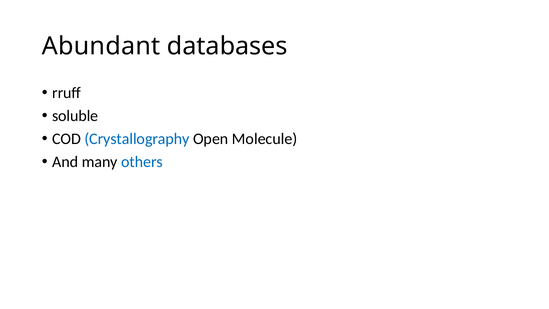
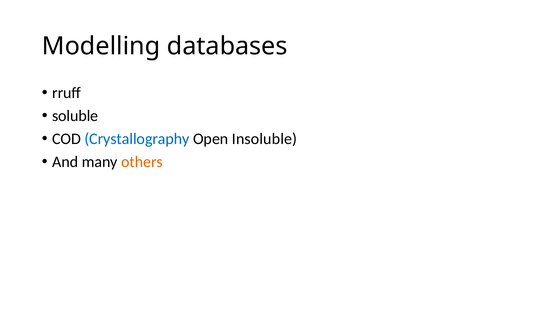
Abundant: Abundant -> Modelling (101, 46)
Molecule: Molecule -> Insoluble (265, 139)
others colour: blue -> orange (142, 162)
